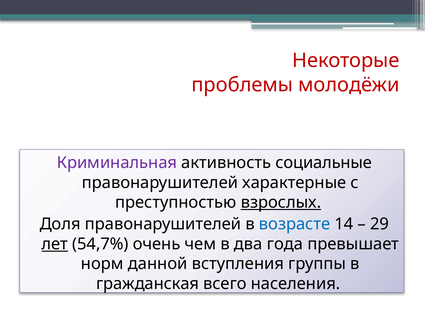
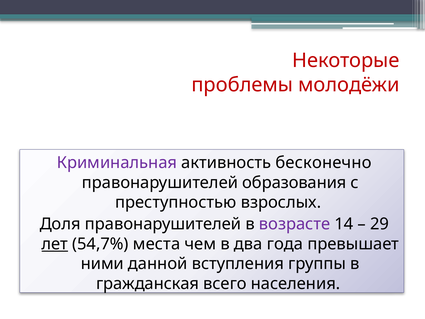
социальные: социальные -> бесконечно (324, 163)
характерные: характерные -> образования (294, 182)
взрослых underline: present -> none (281, 202)
возрасте colour: blue -> purple (295, 224)
очень: очень -> места (157, 244)
норм: норм -> ними (102, 264)
